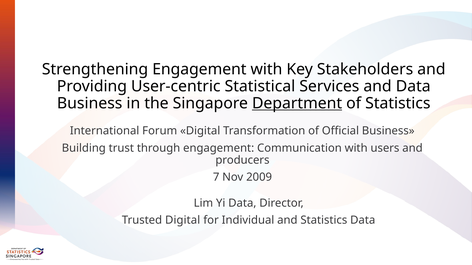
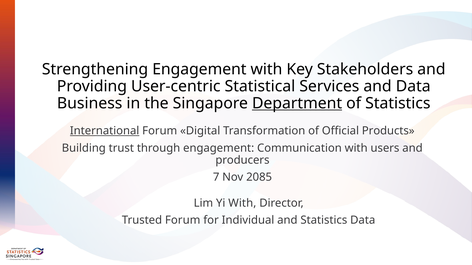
International underline: none -> present (105, 131)
Official Business: Business -> Products (388, 131)
2009: 2009 -> 2085 (259, 178)
Yi Data: Data -> With (242, 204)
Trusted Digital: Digital -> Forum (183, 221)
